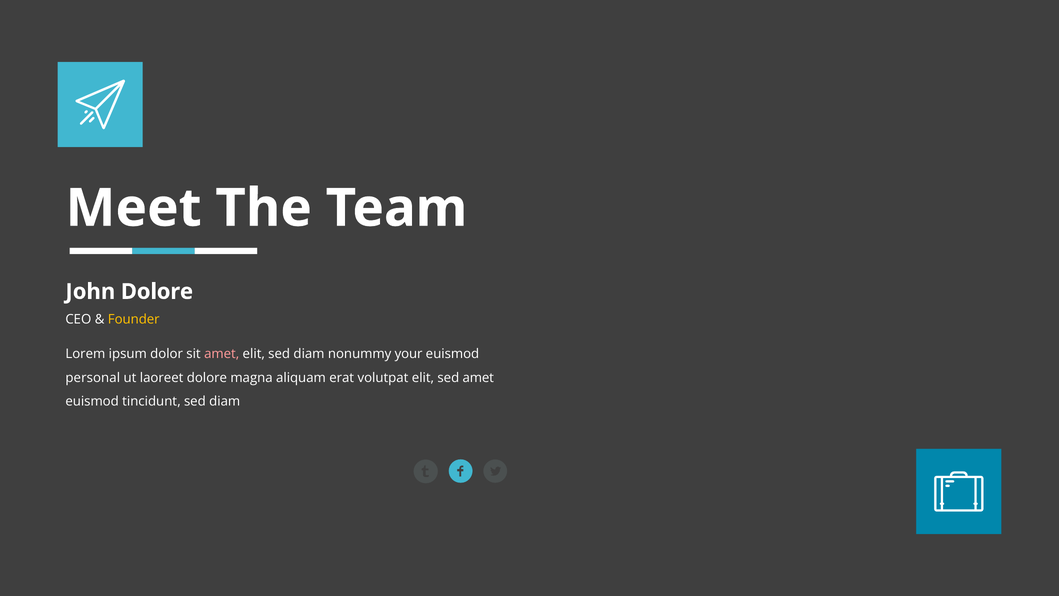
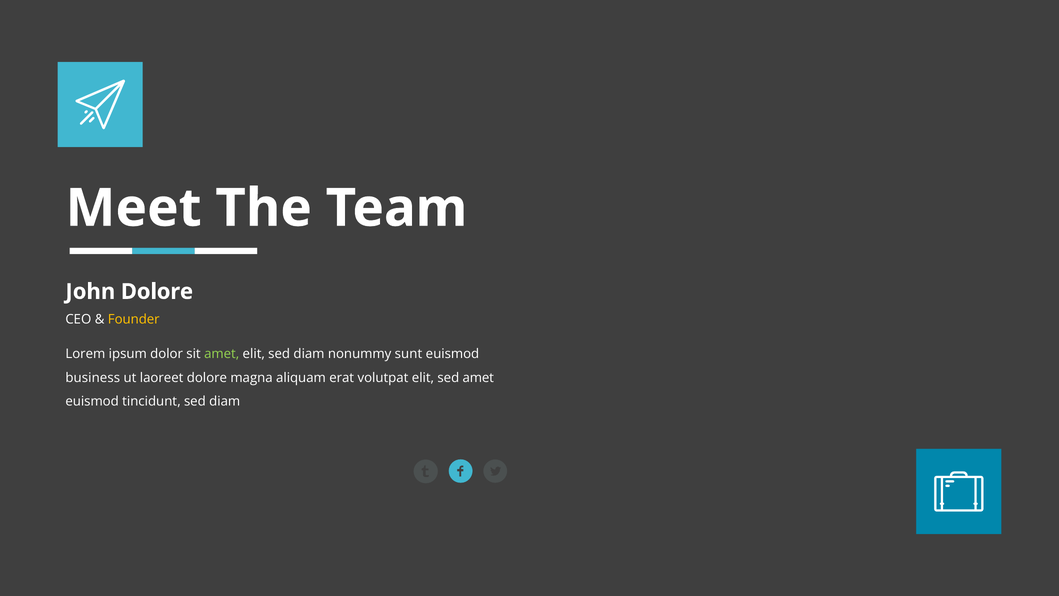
amet colour: pink -> light green (222, 354)
your: your -> sunt (408, 354)
personal: personal -> business (93, 377)
